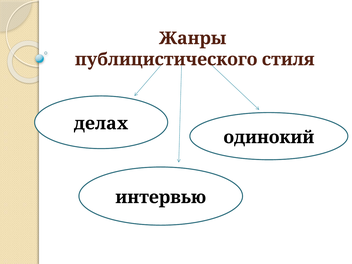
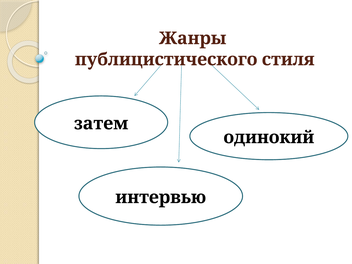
делах: делах -> затем (101, 124)
